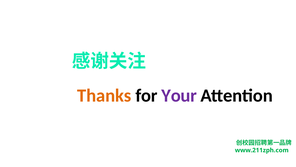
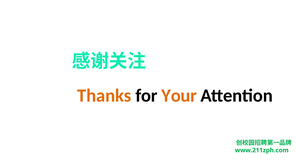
Your colour: purple -> orange (179, 95)
